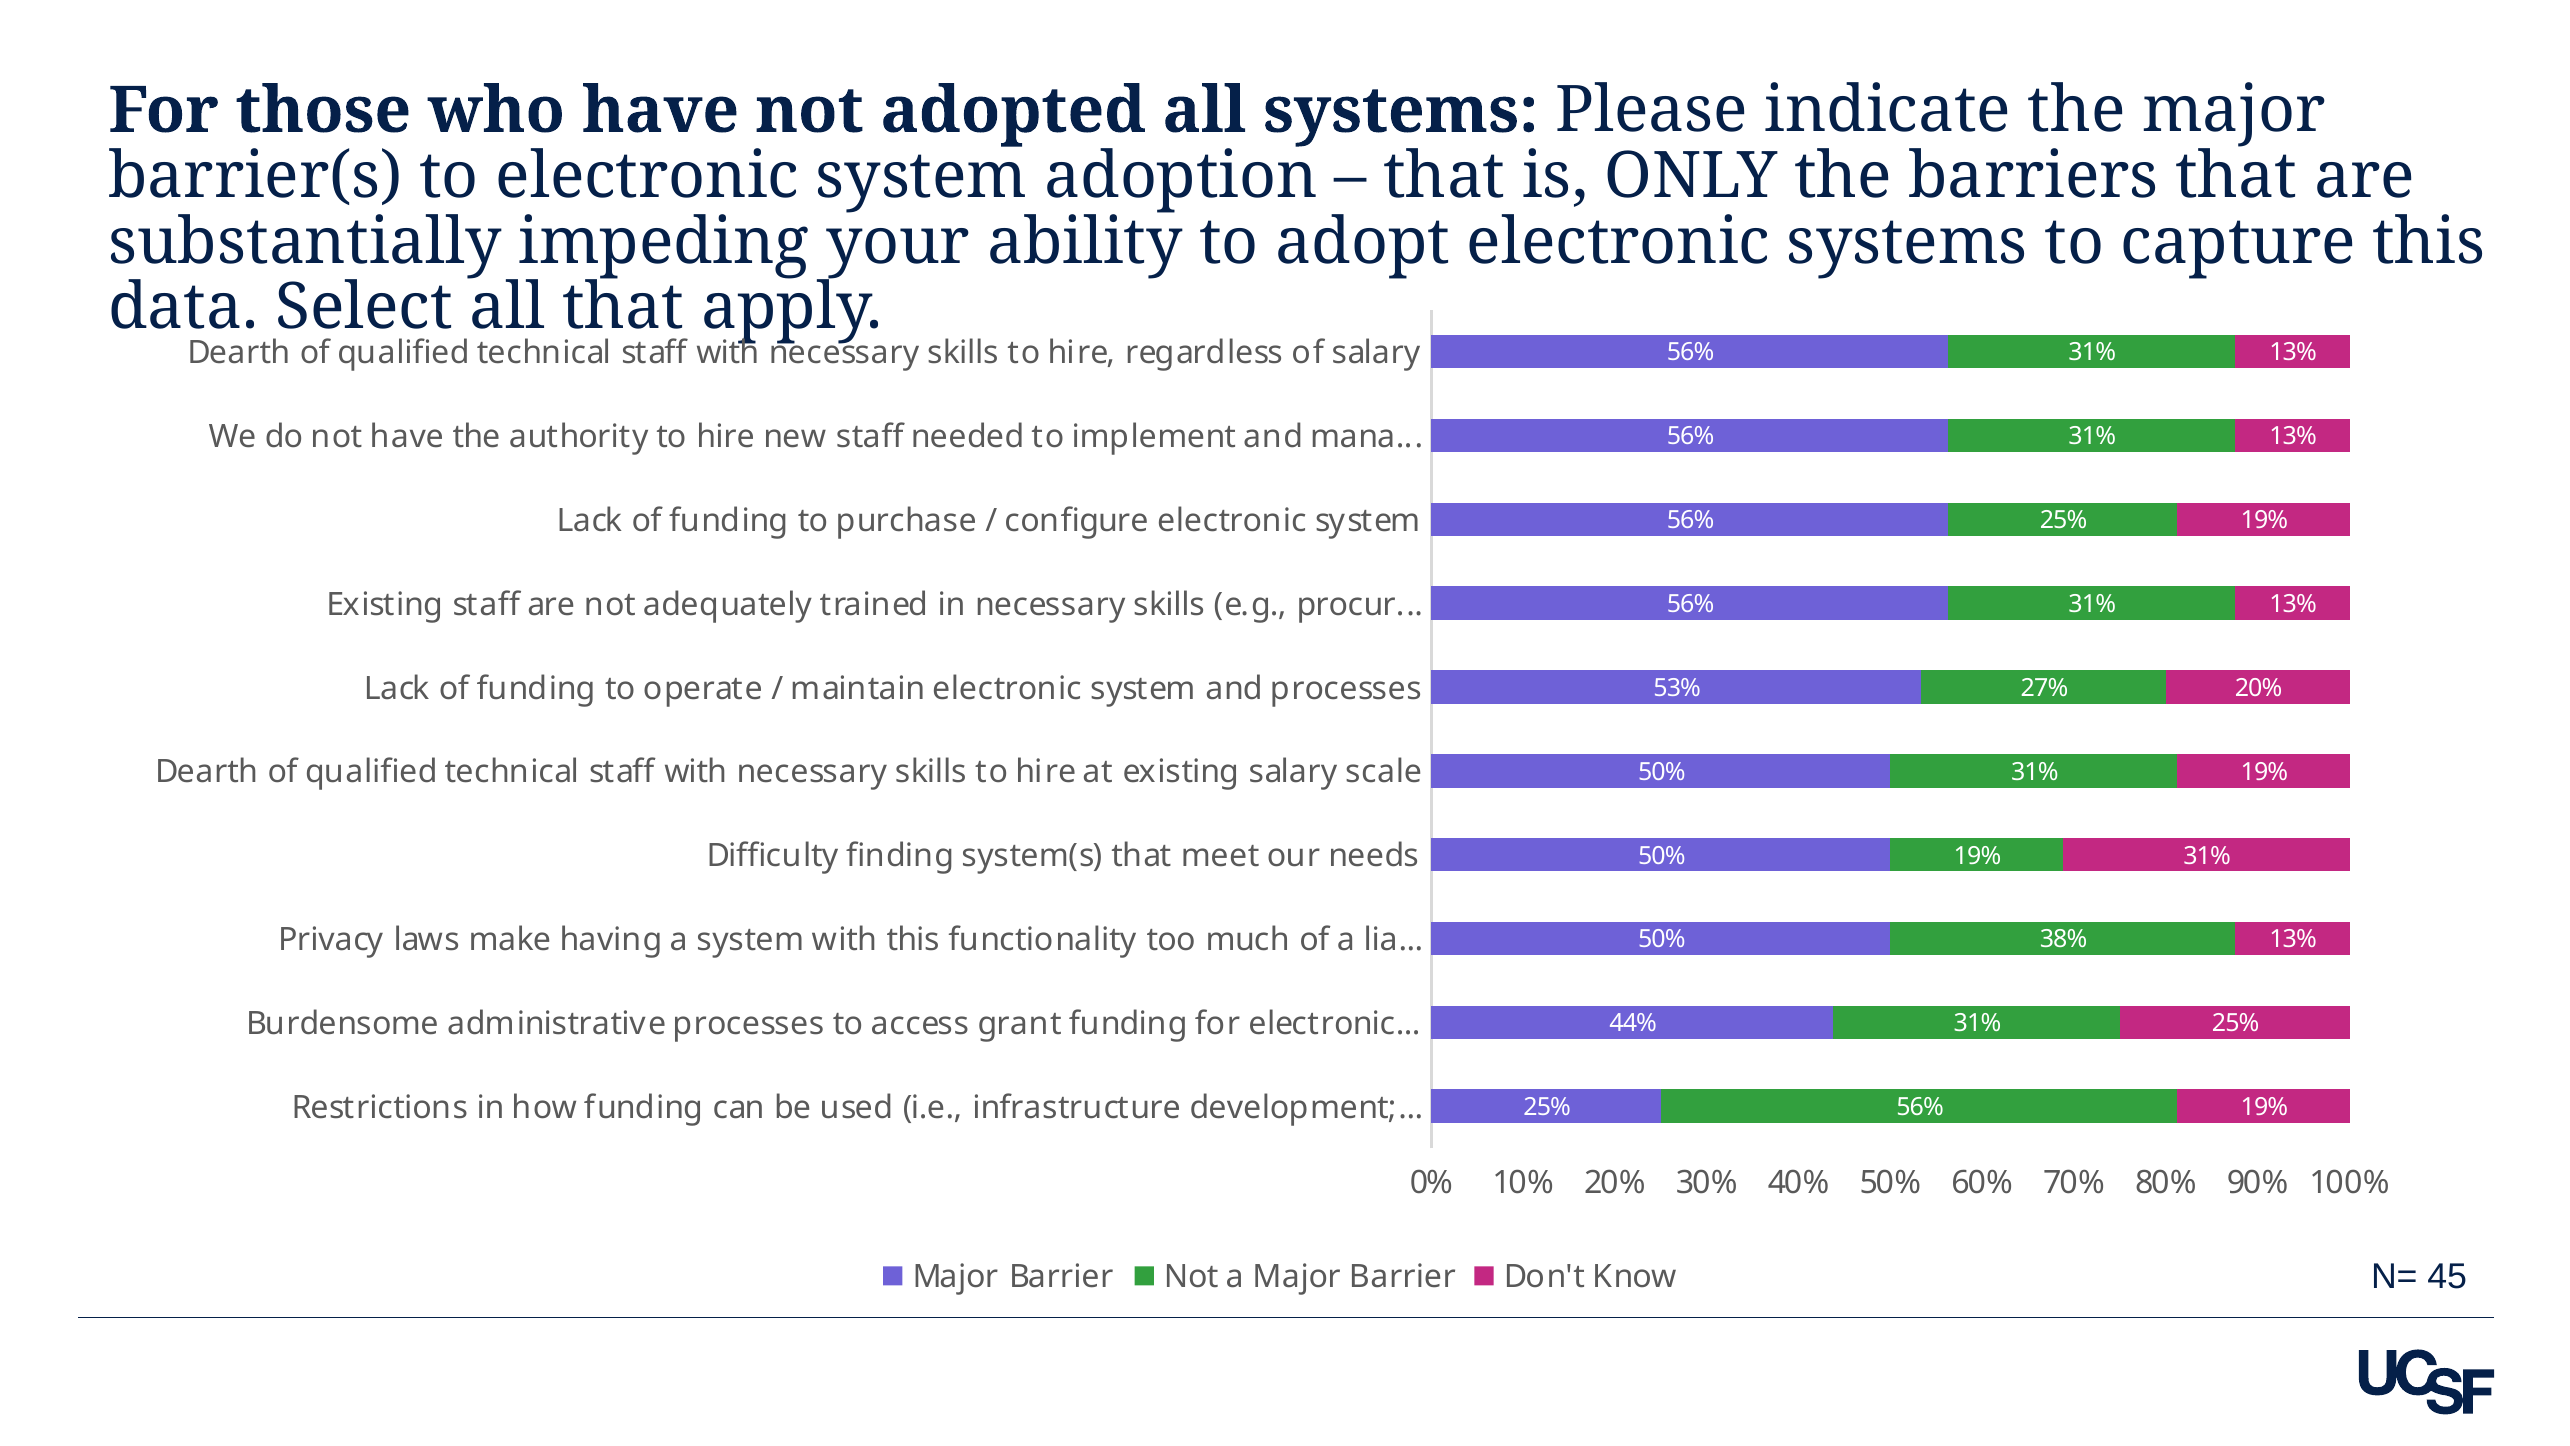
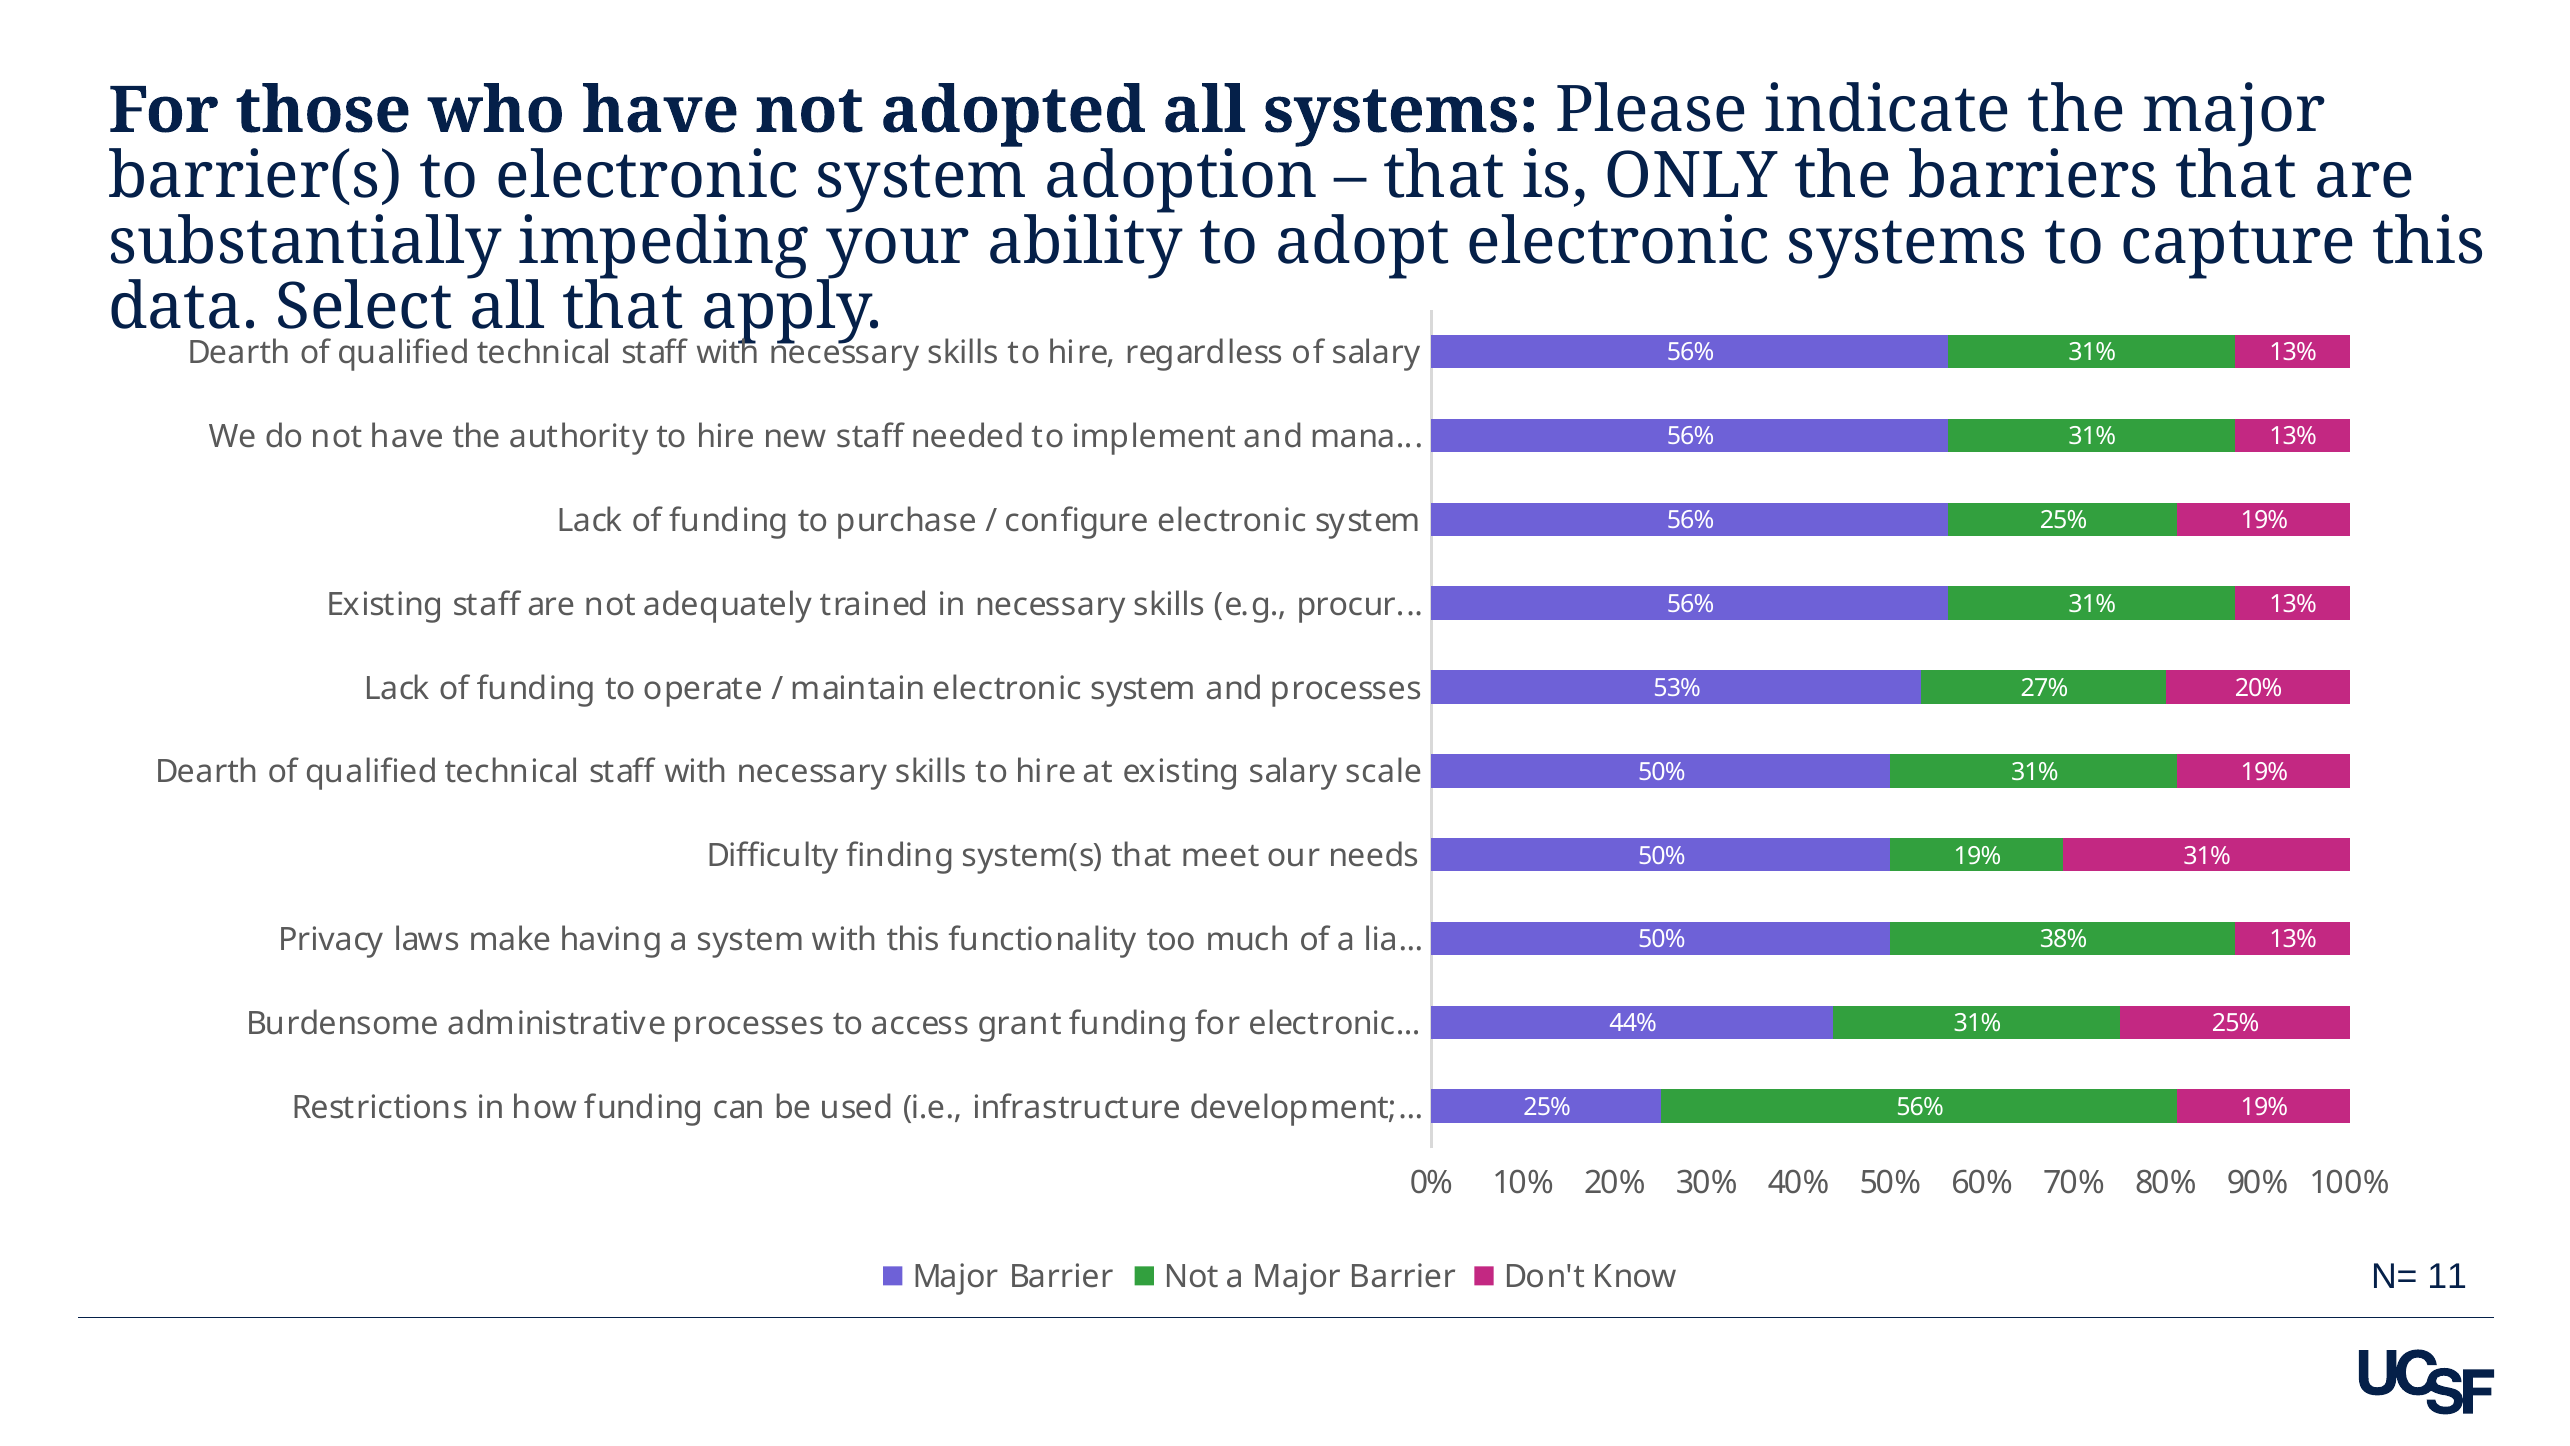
45: 45 -> 11 (2447, 1276)
